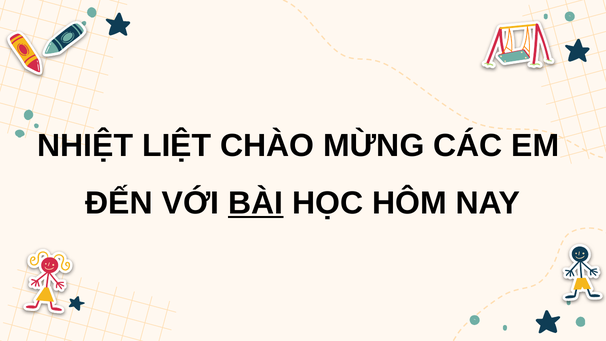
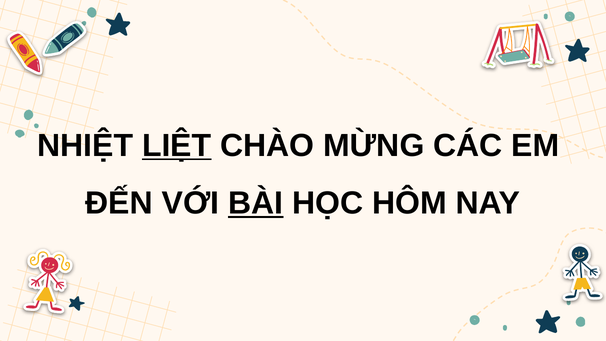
LIỆT underline: none -> present (177, 145)
